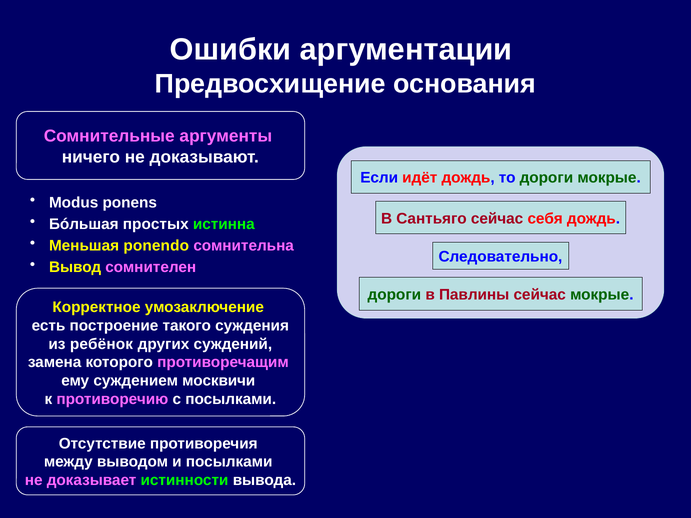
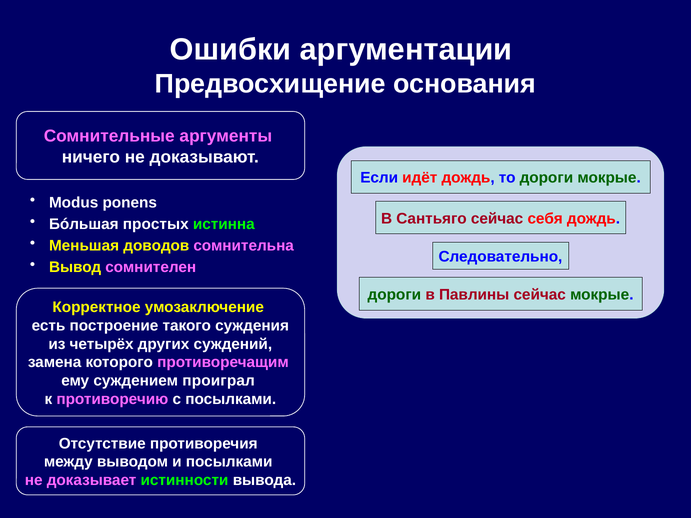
ponendo: ponendo -> доводов (156, 246)
ребёнок: ребёнок -> четырёх (102, 344)
москвичи: москвичи -> проиграл (219, 381)
